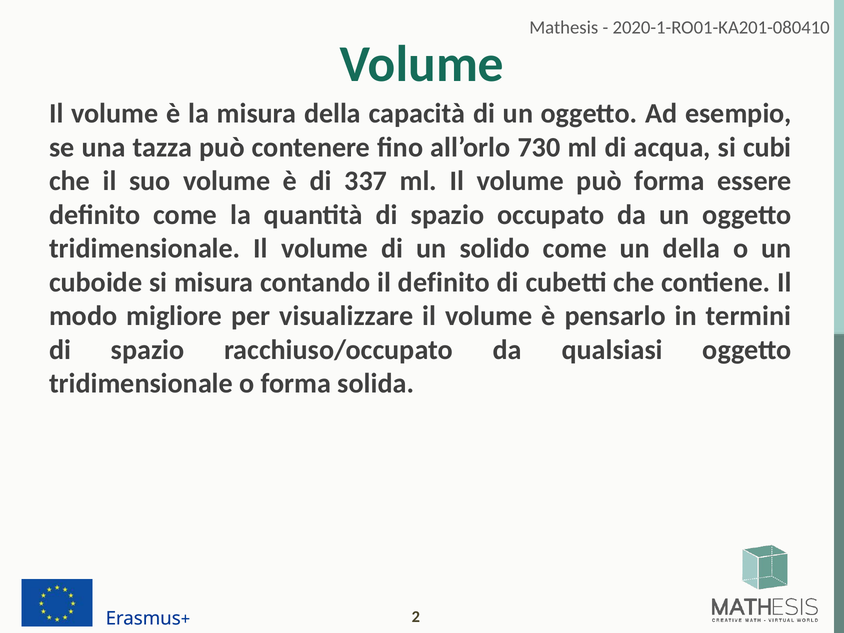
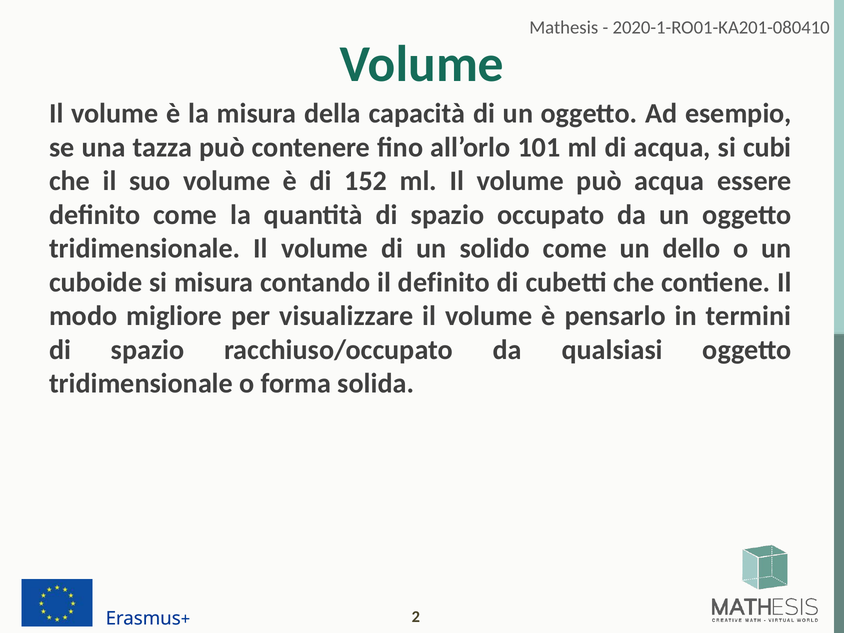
730: 730 -> 101 (539, 147)
337: 337 -> 152 (366, 181)
può forma: forma -> acqua (669, 181)
un della: della -> dello (692, 249)
